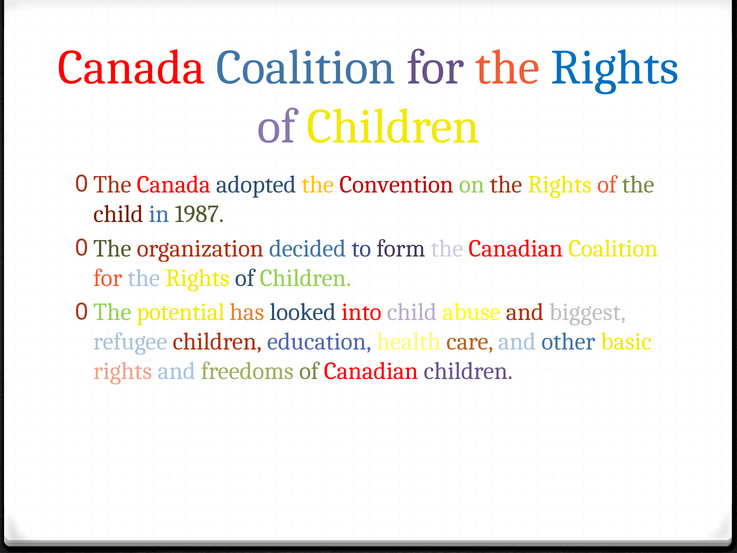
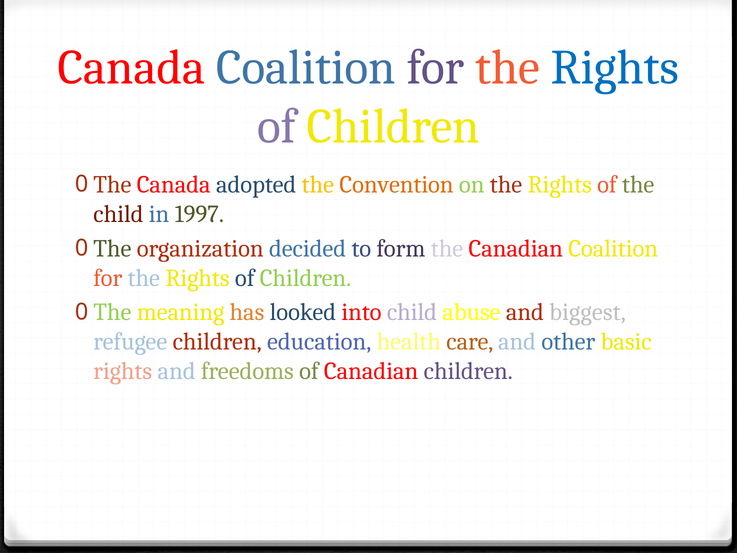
Convention colour: red -> orange (397, 184)
1987: 1987 -> 1997 (199, 214)
potential: potential -> meaning (181, 312)
